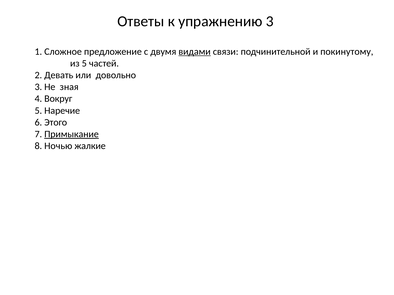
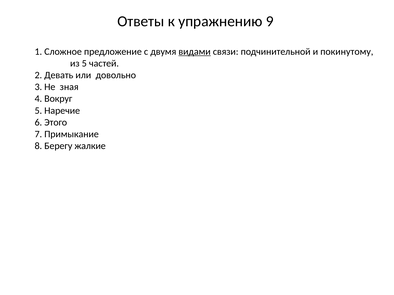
упражнению 3: 3 -> 9 (270, 21)
Примыкание underline: present -> none (71, 134)
Ночью: Ночью -> Берегу (58, 146)
